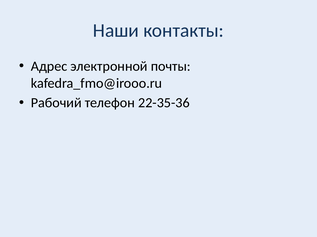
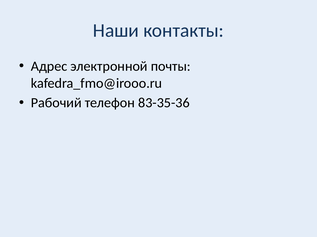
22-35-36: 22-35-36 -> 83-35-36 (164, 103)
